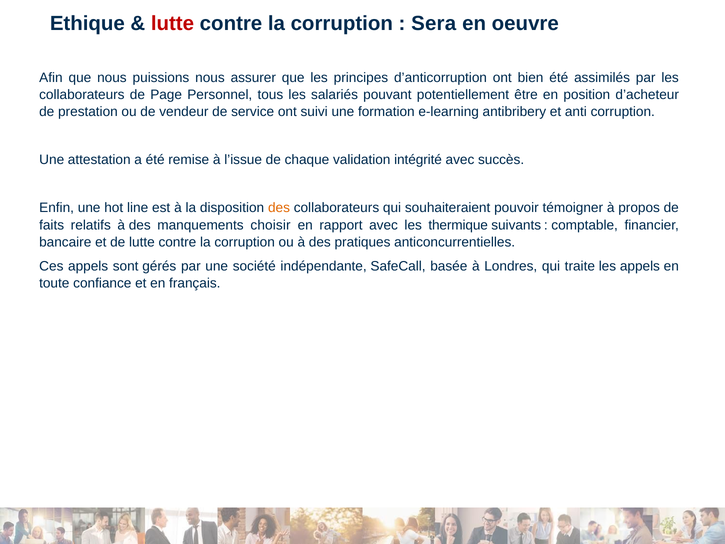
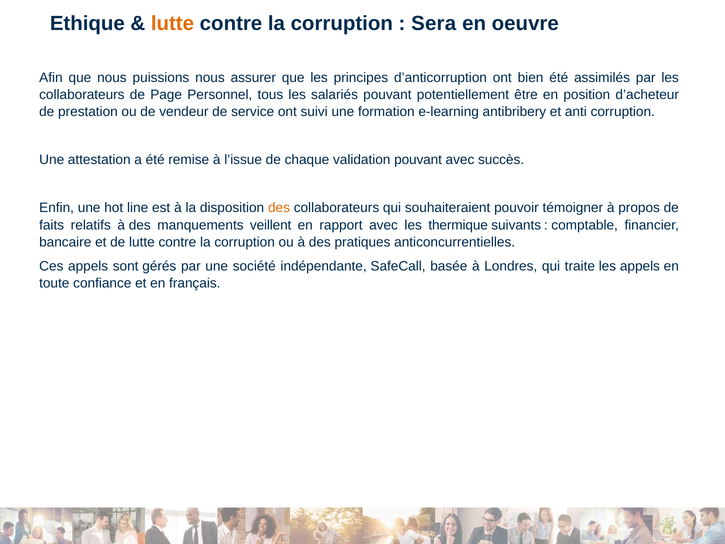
lutte colour: red -> orange (172, 23)
validation intégrité: intégrité -> pouvant (418, 160)
choisir: choisir -> veillent (271, 225)
